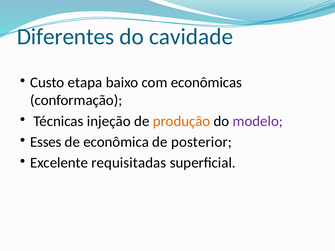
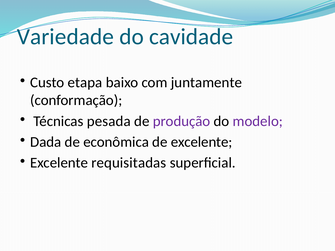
Diferentes: Diferentes -> Variedade (65, 37)
econômicas: econômicas -> juntamente (206, 83)
injeção: injeção -> pesada (109, 121)
produção colour: orange -> purple (182, 121)
Esses: Esses -> Dada (46, 142)
de posterior: posterior -> excelente (202, 142)
